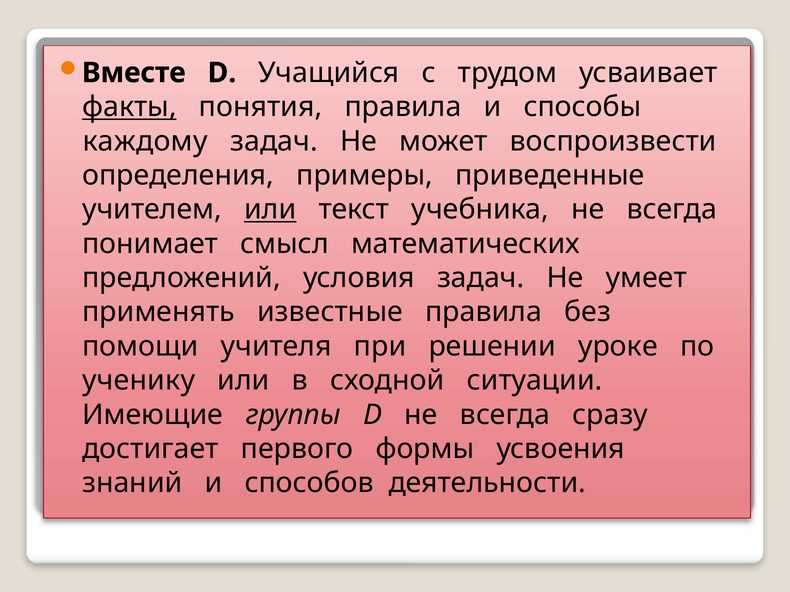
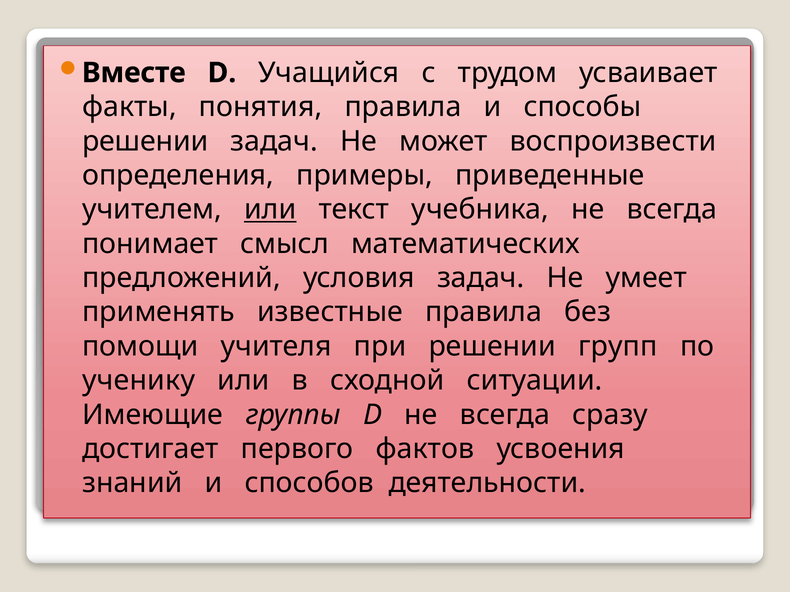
факты underline: present -> none (129, 107)
каждому: каждому -> решении (145, 141)
уроке: уроке -> групп (618, 347)
формы: формы -> фактов (425, 449)
